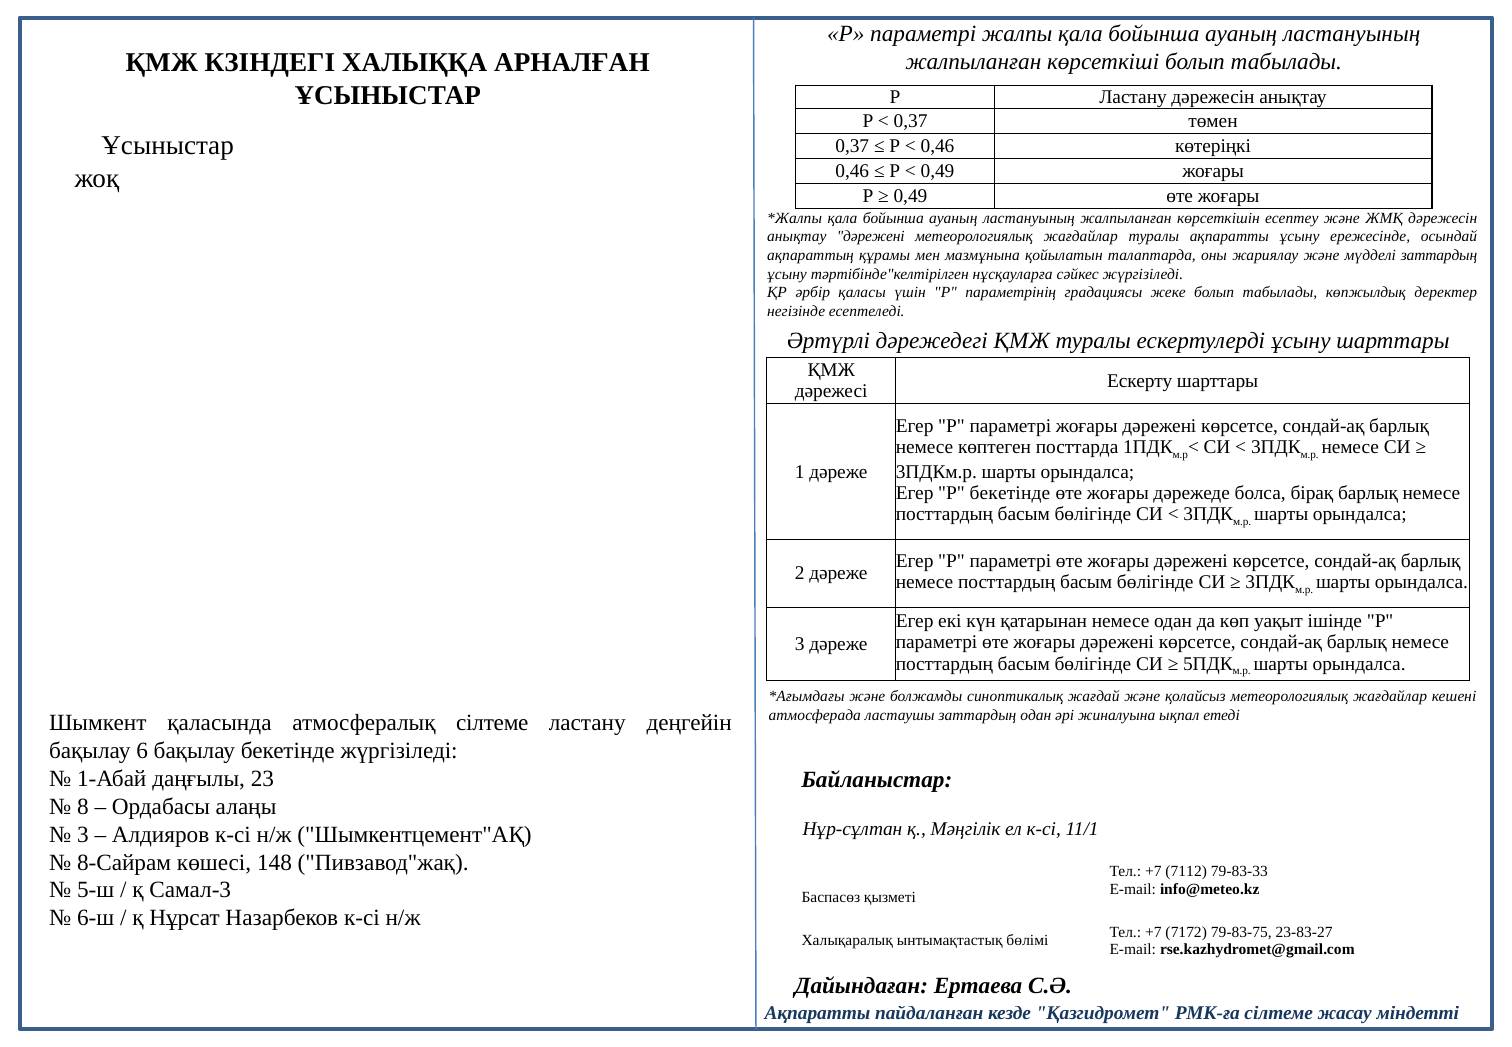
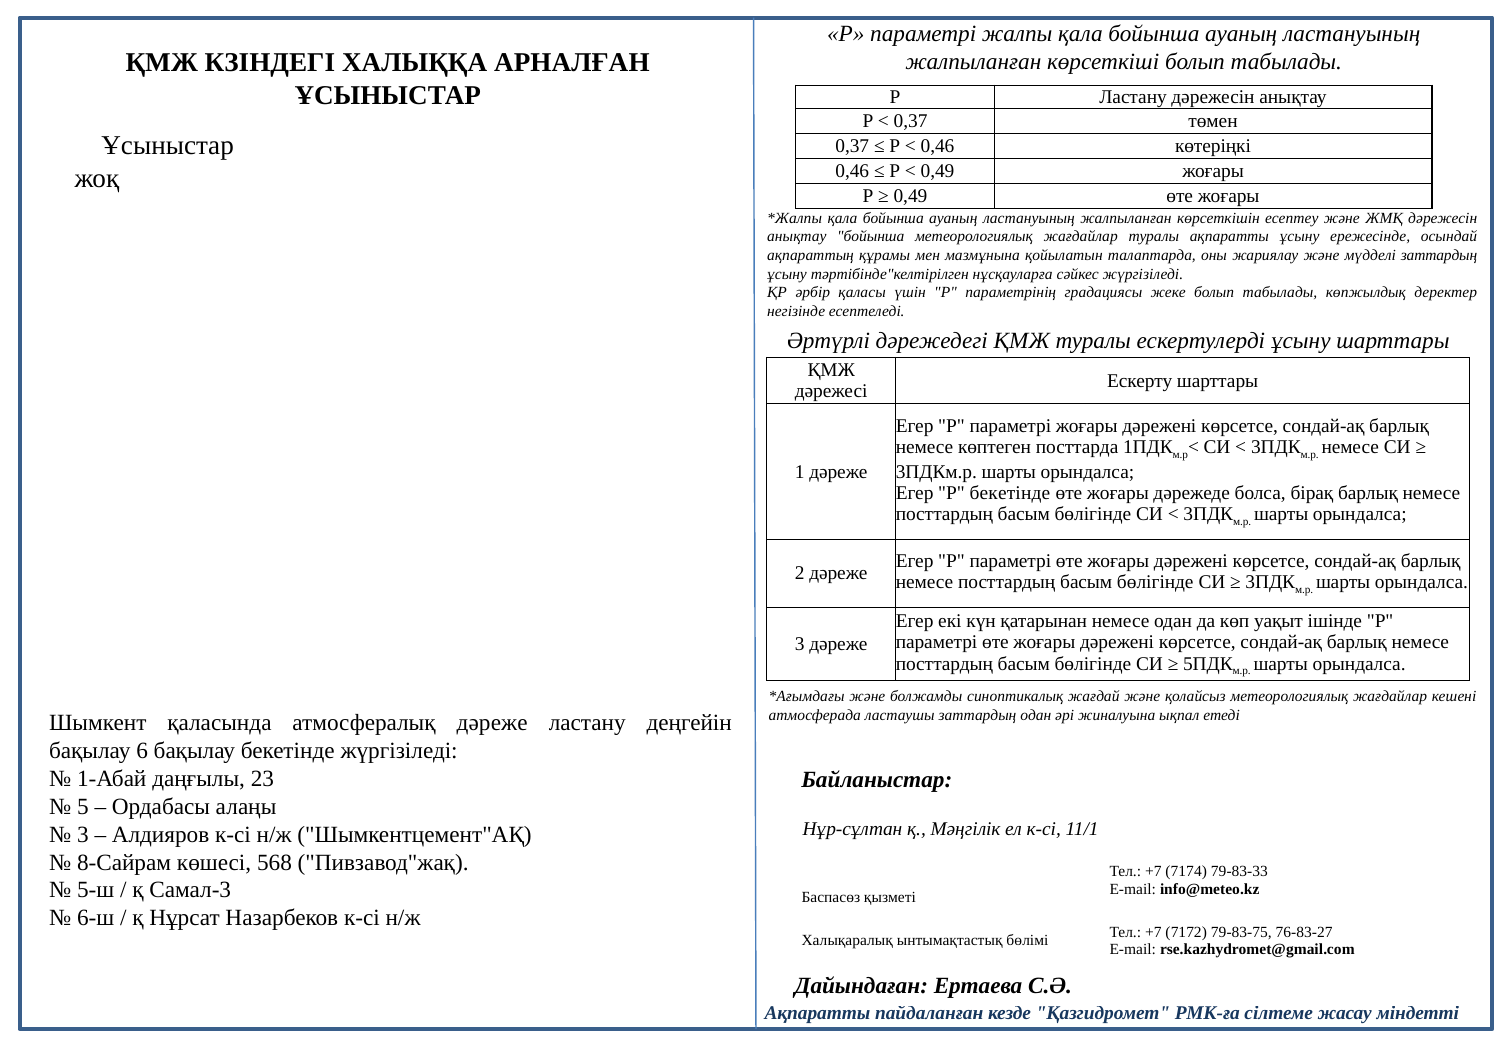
анықтау дәрежені: дәрежені -> бойынша (871, 237)
атмосфералық сілтеме: сілтеме -> дәреже (492, 723)
8: 8 -> 5 (83, 806)
148: 148 -> 568 (274, 862)
7112: 7112 -> 7174 (1186, 872)
23-83-27: 23-83-27 -> 76-83-27 (1304, 932)
